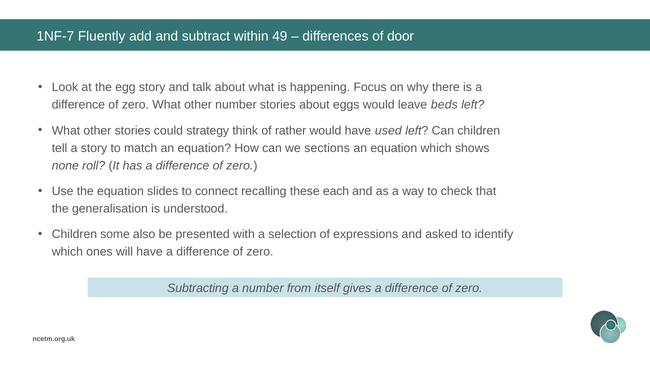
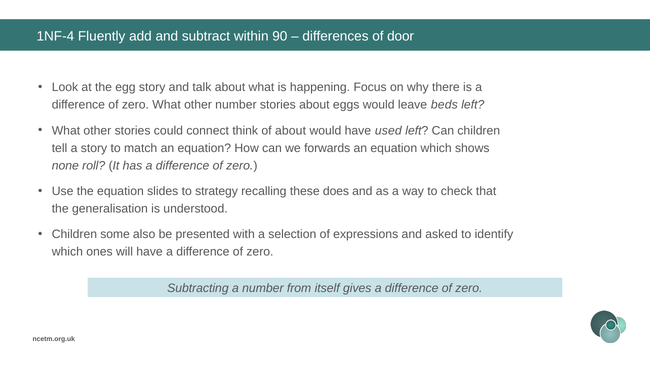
1NF-7: 1NF-7 -> 1NF-4 (55, 36)
49: 49 -> 90 (280, 36)
strategy: strategy -> connect (208, 131)
of rather: rather -> about (291, 131)
sections: sections -> forwards (327, 148)
connect: connect -> strategy (217, 191)
each: each -> does (336, 191)
